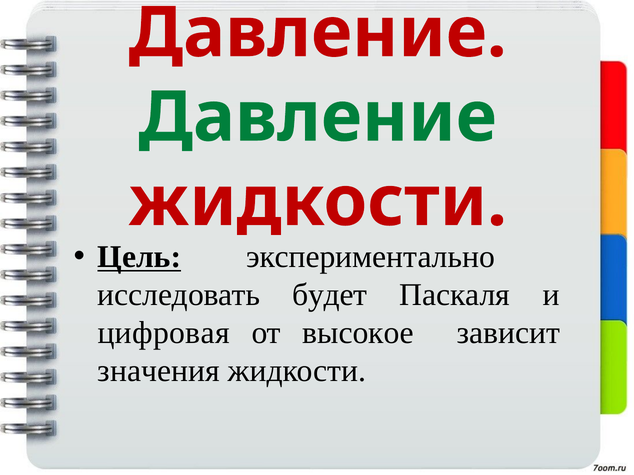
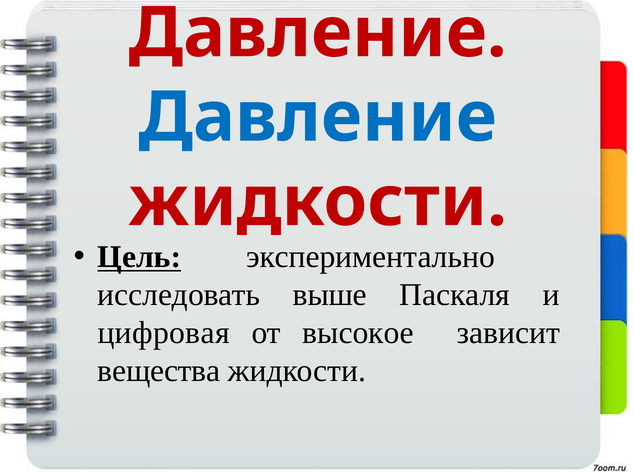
Давление colour: green -> blue (318, 118)
будет: будет -> выше (330, 295)
значения: значения -> вещества (159, 371)
